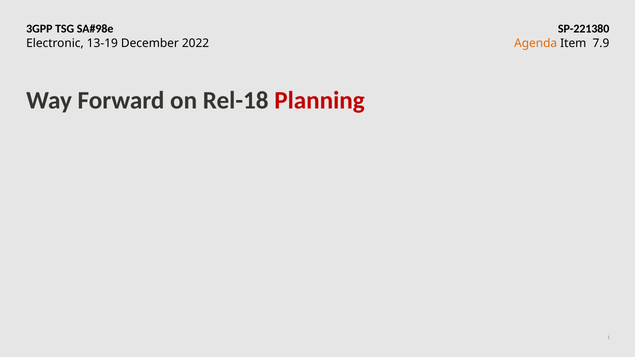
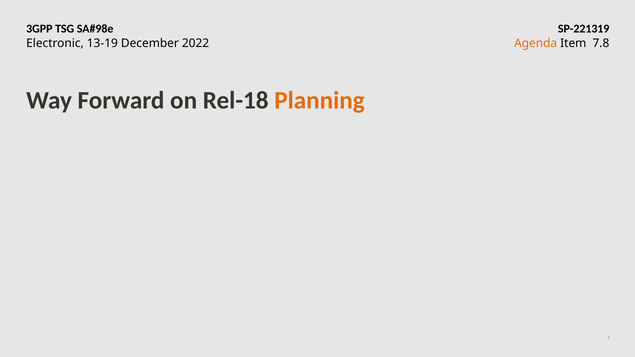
SP-221380: SP-221380 -> SP-221319 (584, 29)
7.9: 7.9 -> 7.8 (601, 43)
Planning colour: red -> orange (319, 100)
